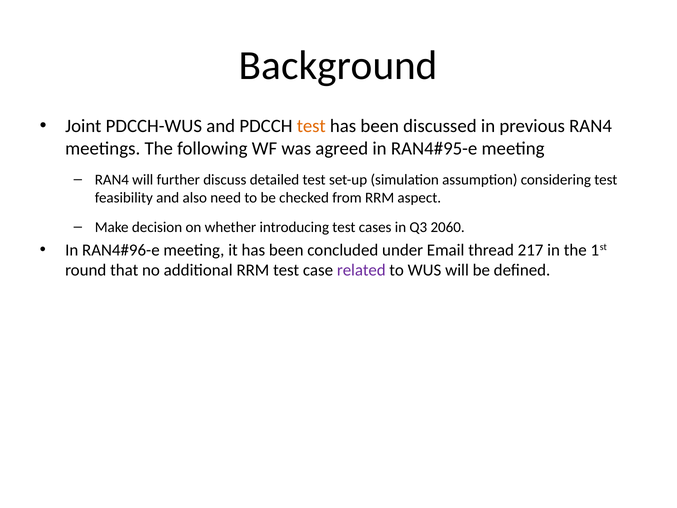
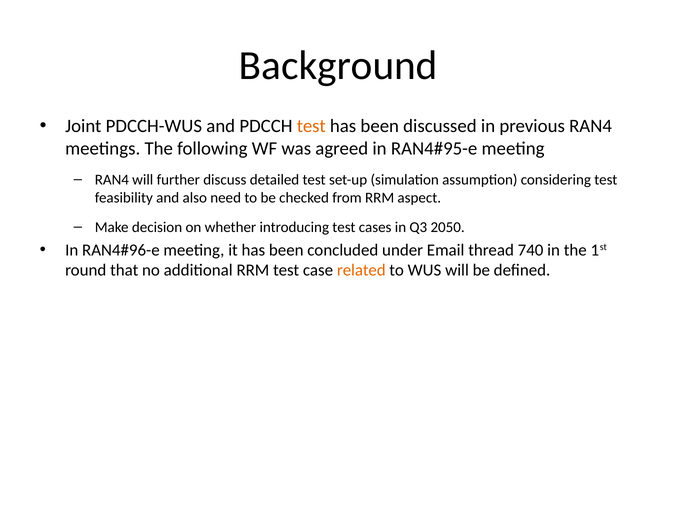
2060: 2060 -> 2050 (448, 227)
217: 217 -> 740 (531, 250)
related colour: purple -> orange (361, 270)
